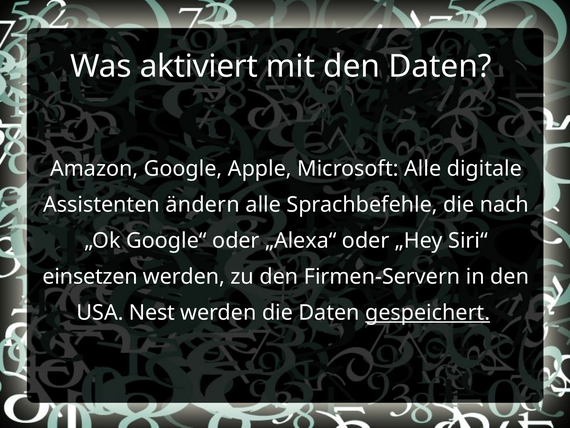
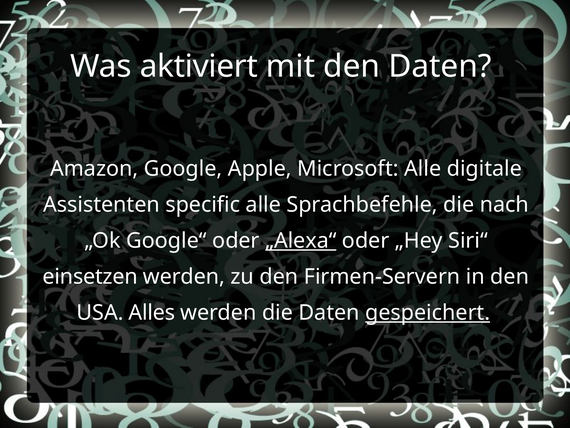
ändern: ändern -> specific (203, 205)
„Alexa“ underline: none -> present (301, 241)
Nest: Nest -> Alles (152, 312)
